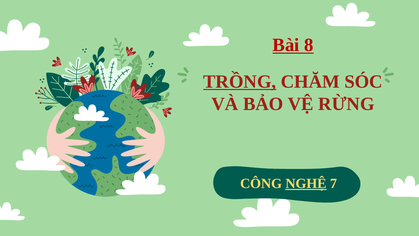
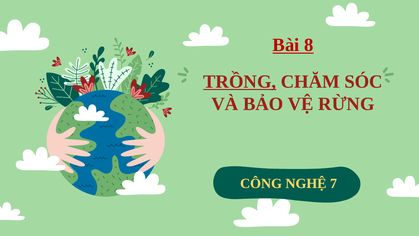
NGHỆ underline: present -> none (306, 183)
